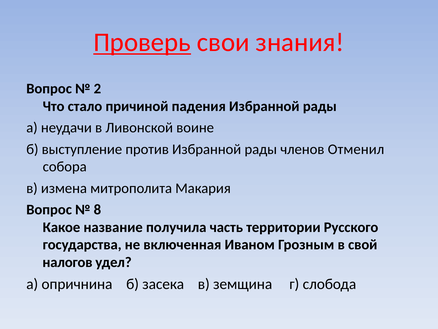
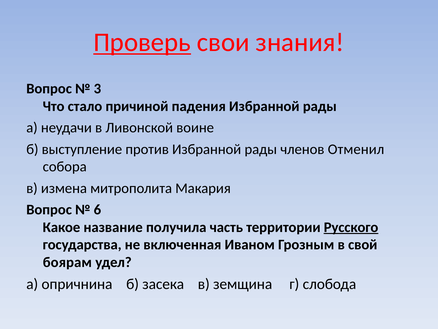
2: 2 -> 3 (97, 89)
8: 8 -> 6 (97, 209)
Русского underline: none -> present (351, 227)
налогов: налогов -> боярам (67, 262)
